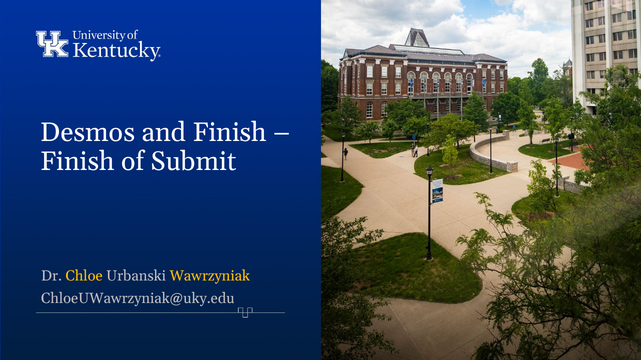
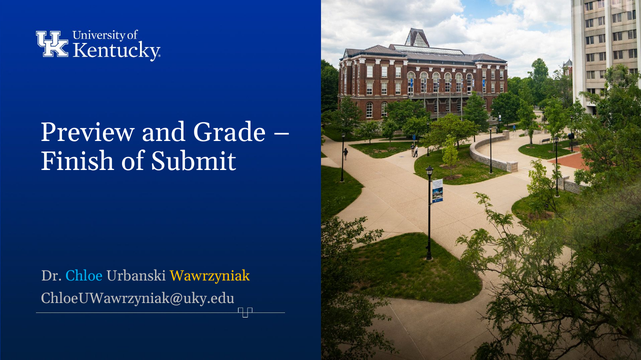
Desmos: Desmos -> Preview (88, 133)
and Finish: Finish -> Grade (230, 133)
Chloe colour: yellow -> light blue (84, 276)
